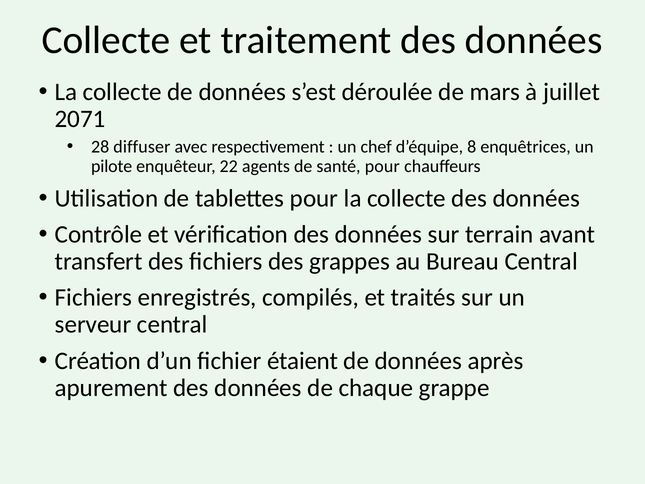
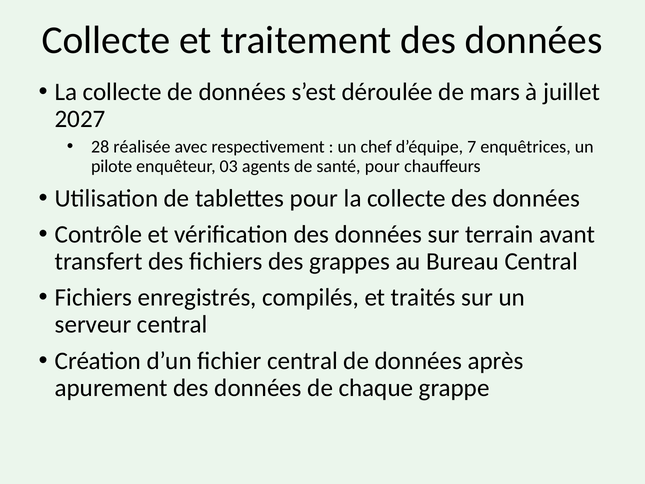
2071: 2071 -> 2027 (80, 119)
diffuser: diffuser -> réalisée (142, 147)
8: 8 -> 7 (472, 147)
22: 22 -> 03 (229, 166)
fichier étaient: étaient -> central (302, 361)
